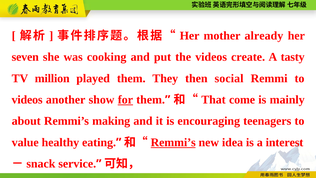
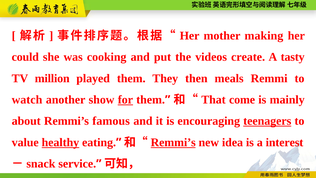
already: already -> making (264, 36)
seven: seven -> could (25, 57)
social: social -> meals (229, 78)
videos: videos -> watch (27, 100)
making: making -> famous (111, 121)
teenagers underline: none -> present (267, 121)
healthy underline: none -> present (60, 142)
